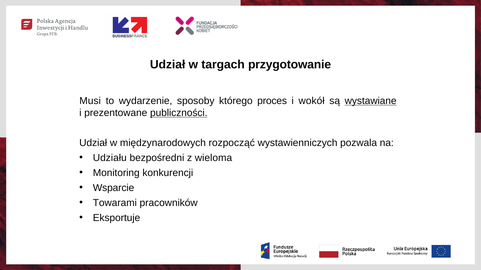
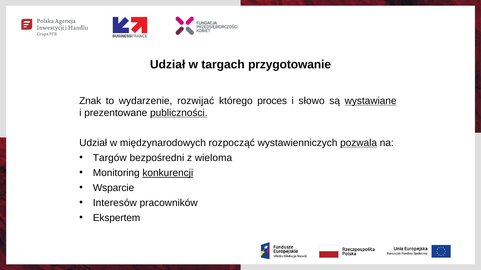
Musi: Musi -> Znak (90, 101)
sposoby: sposoby -> rozwijać (196, 101)
wokół: wokół -> słowo (312, 101)
pozwala underline: none -> present (359, 143)
Udziału: Udziału -> Targów (110, 158)
konkurencji underline: none -> present (168, 173)
Towarami: Towarami -> Interesów (115, 203)
Eksportuje: Eksportuje -> Ekspertem (117, 218)
